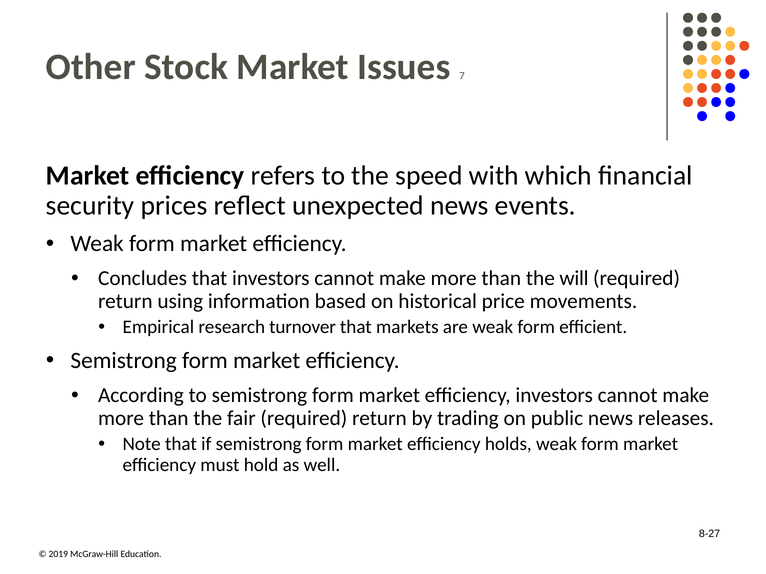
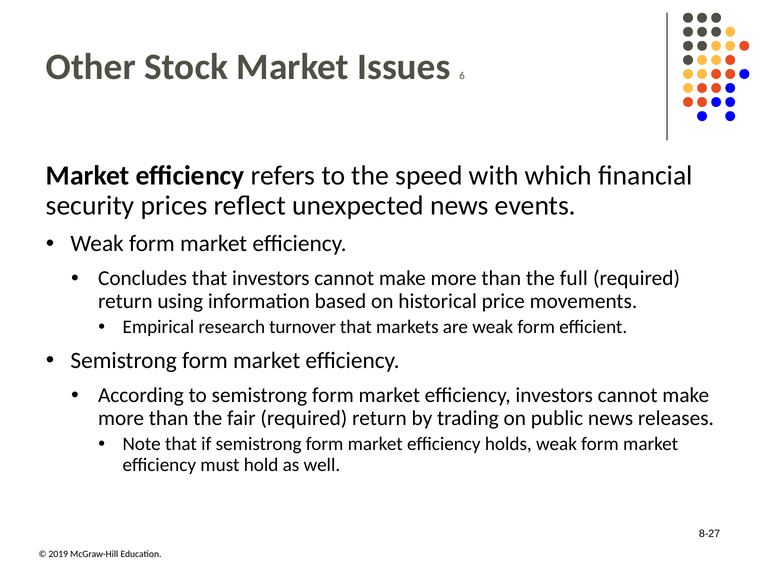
7: 7 -> 6 (462, 76)
will: will -> full (574, 279)
